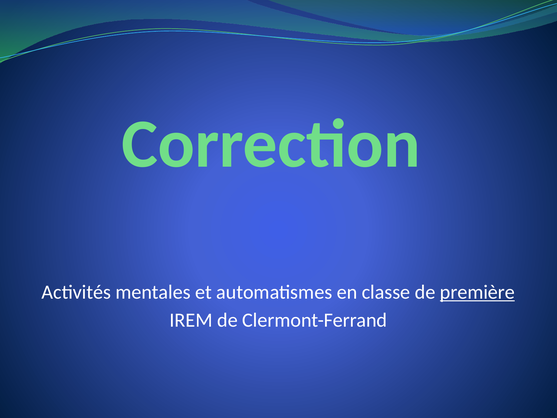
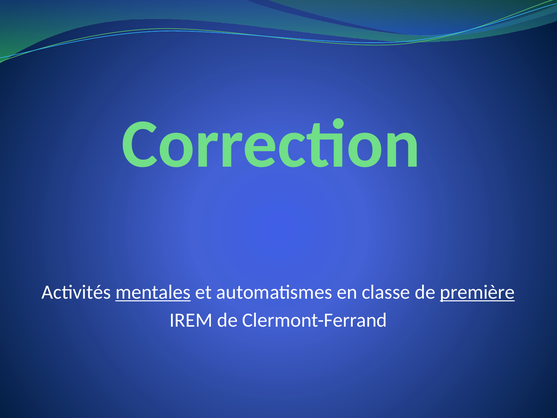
mentales underline: none -> present (153, 292)
